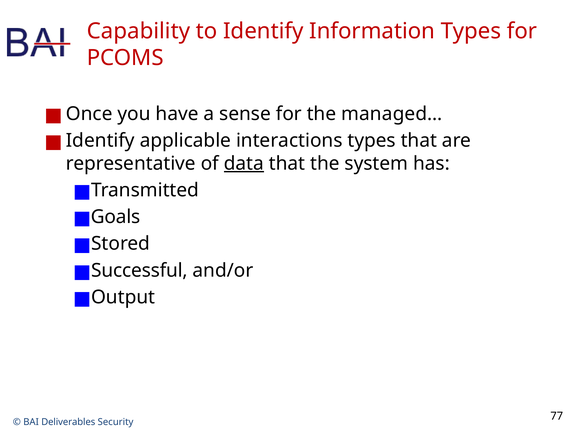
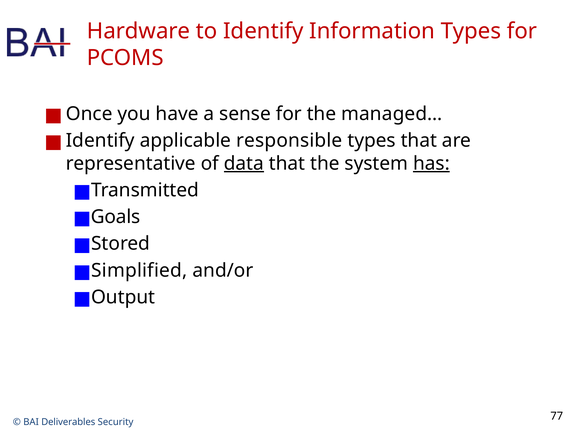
Capability: Capability -> Hardware (139, 31)
interactions: interactions -> responsible (289, 140)
has underline: none -> present (431, 163)
Successful: Successful -> Simplified (139, 270)
